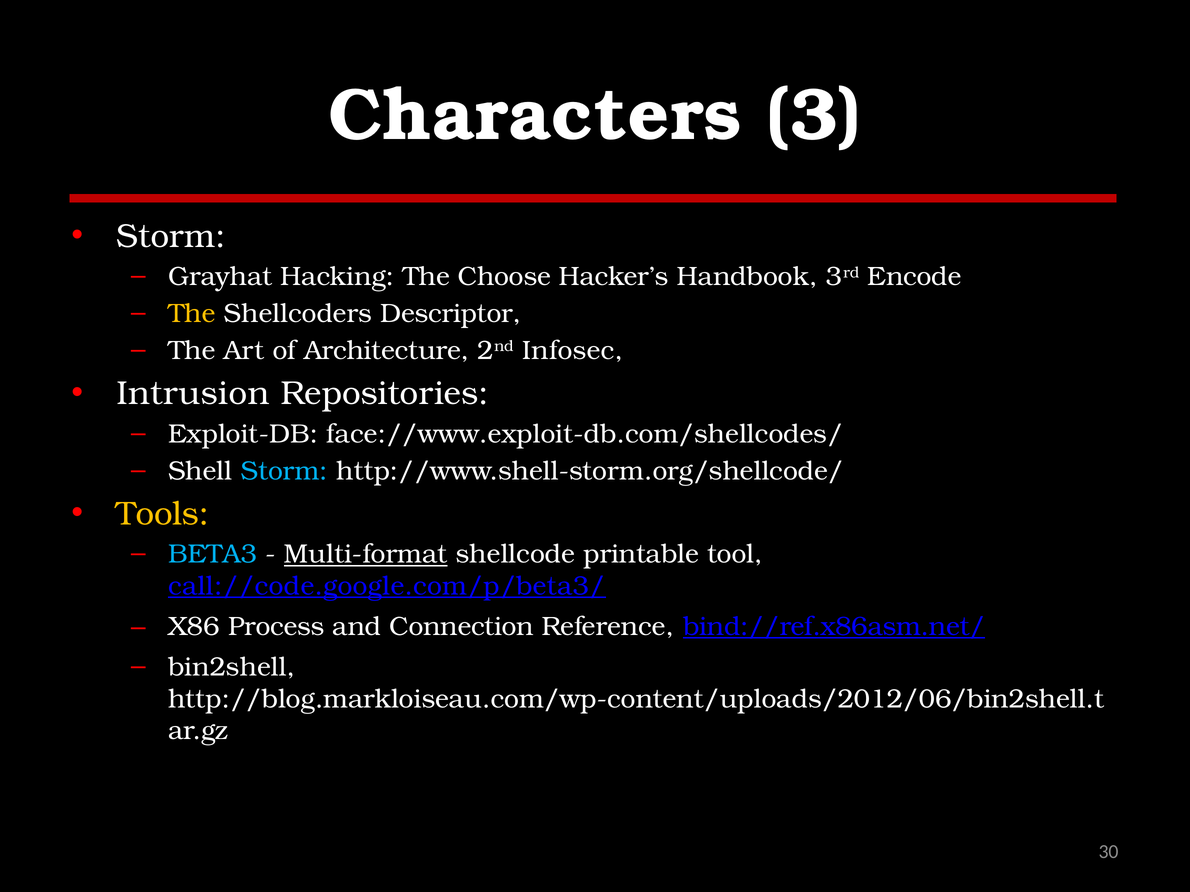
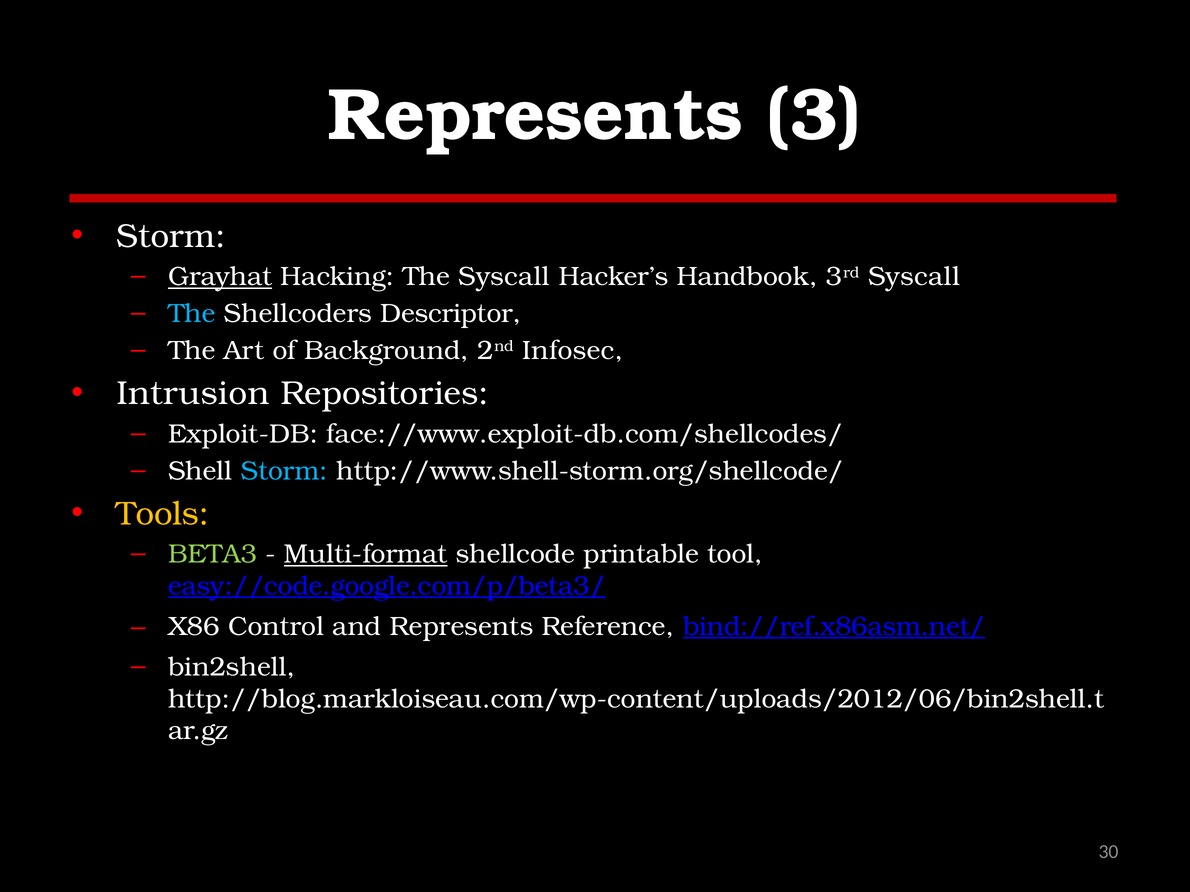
Characters: Characters -> Represents (535, 115)
Grayhat underline: none -> present (220, 277)
The Choose: Choose -> Syscall (504, 277)
3rd Encode: Encode -> Syscall (914, 277)
The colour: yellow -> light blue (192, 314)
Architecture: Architecture -> Background (386, 351)
BETA3 colour: light blue -> light green (213, 555)
call://code.google.com/p/beta3/: call://code.google.com/p/beta3/ -> easy://code.google.com/p/beta3/ (387, 586)
Process: Process -> Control (276, 627)
and Connection: Connection -> Represents (461, 627)
